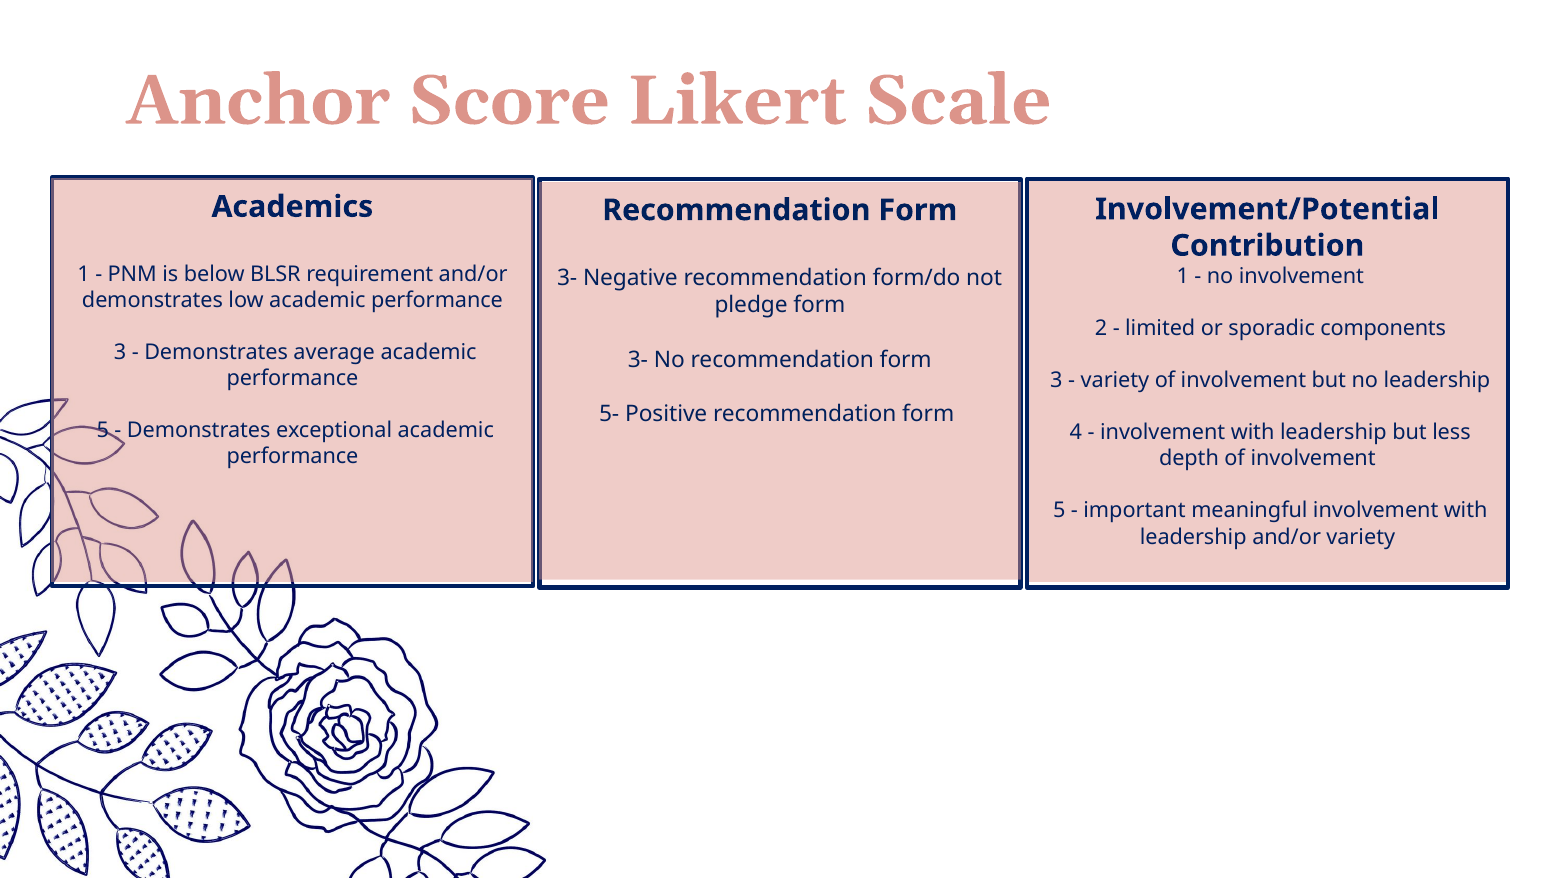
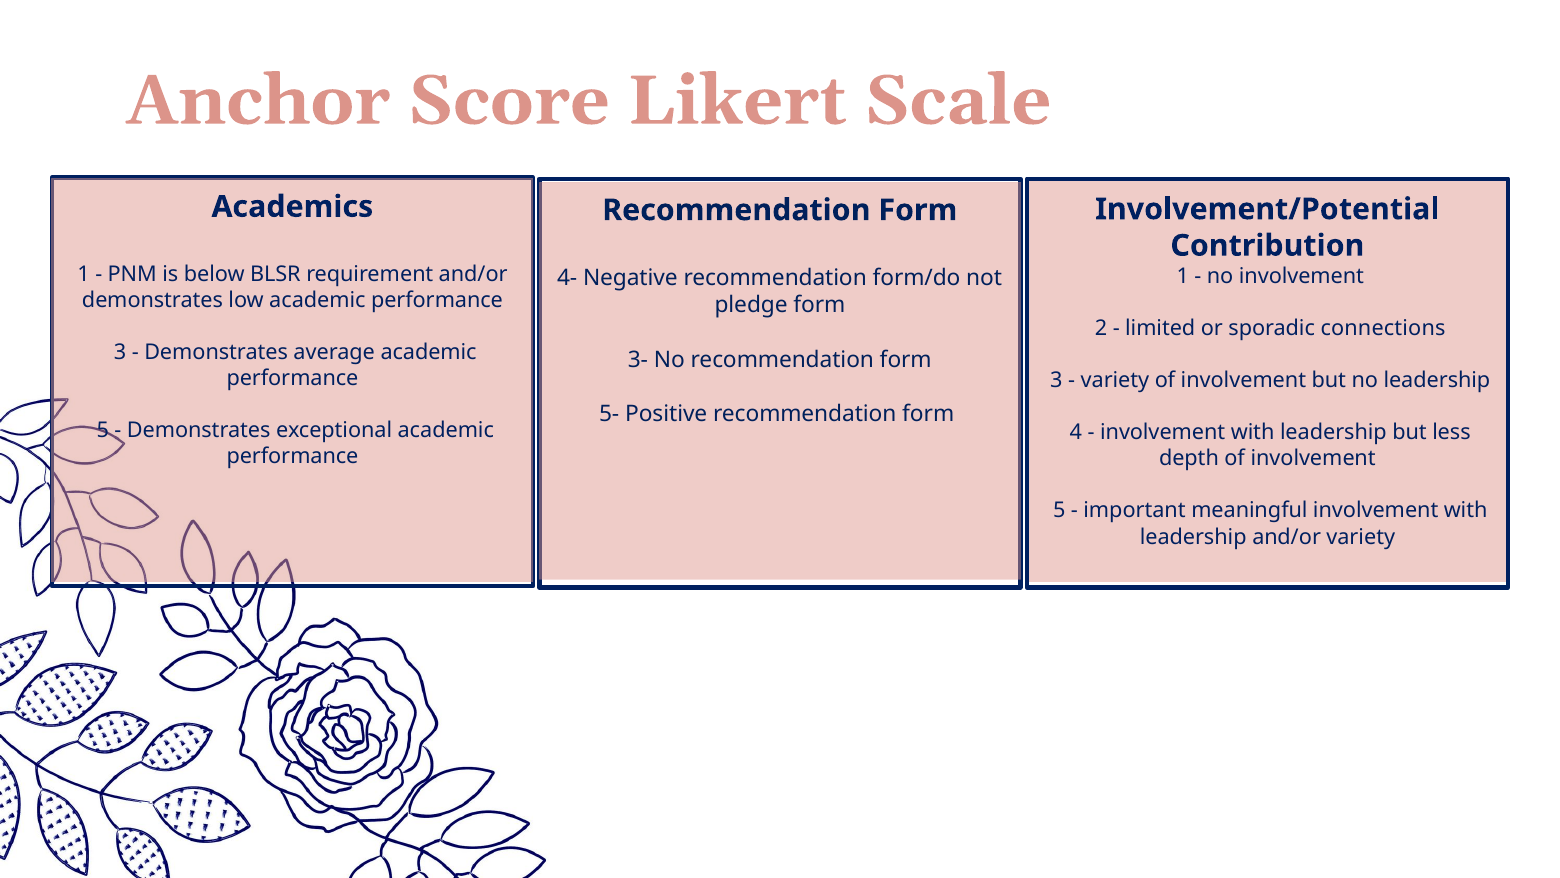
3-: 3- -> 4- (567, 278)
components: components -> connections (1383, 328)
